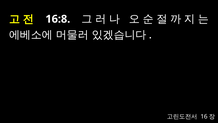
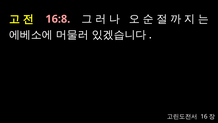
16:8 colour: white -> pink (58, 19)
